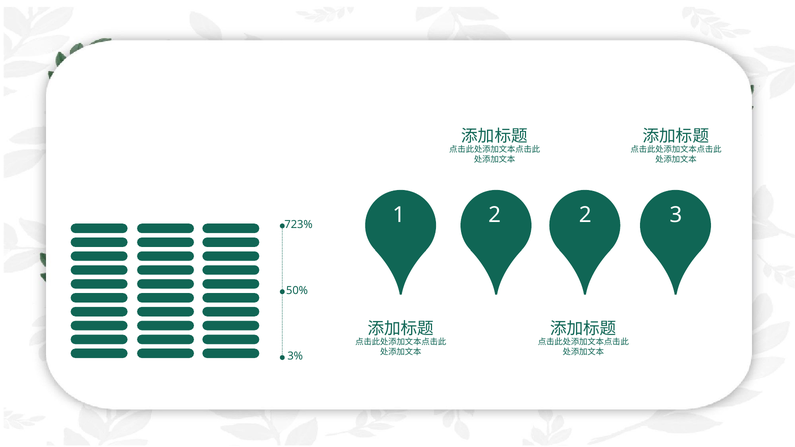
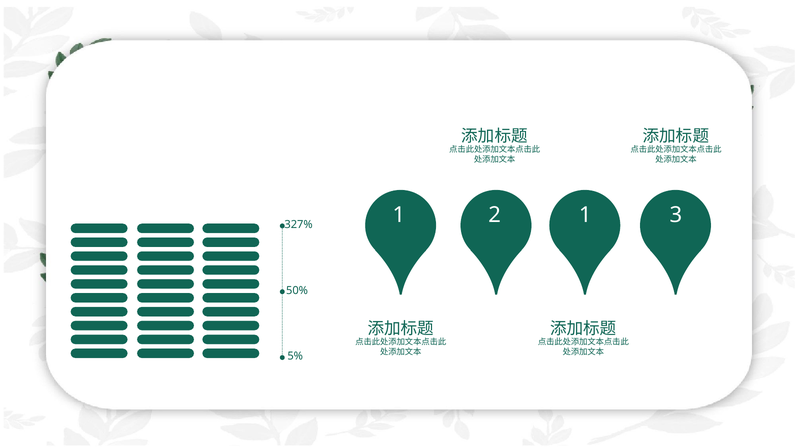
2 2: 2 -> 1 (585, 215)
723%: 723% -> 327% (299, 225)
3%: 3% -> 5% (295, 356)
